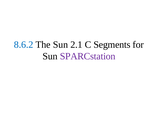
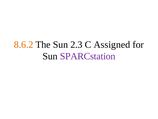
8.6.2 colour: blue -> orange (24, 44)
2.1: 2.1 -> 2.3 (76, 44)
Segments: Segments -> Assigned (112, 44)
